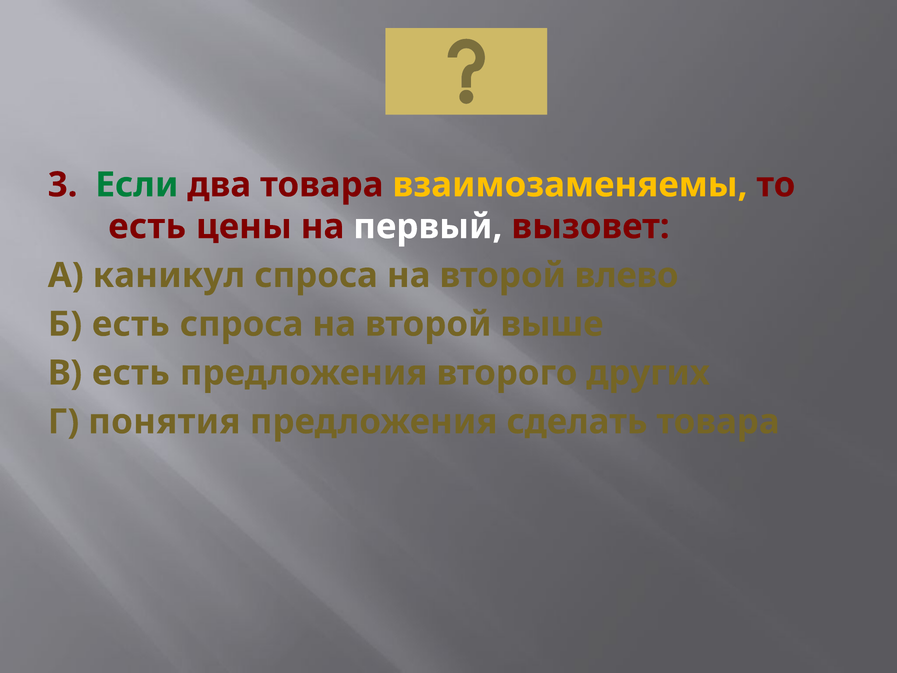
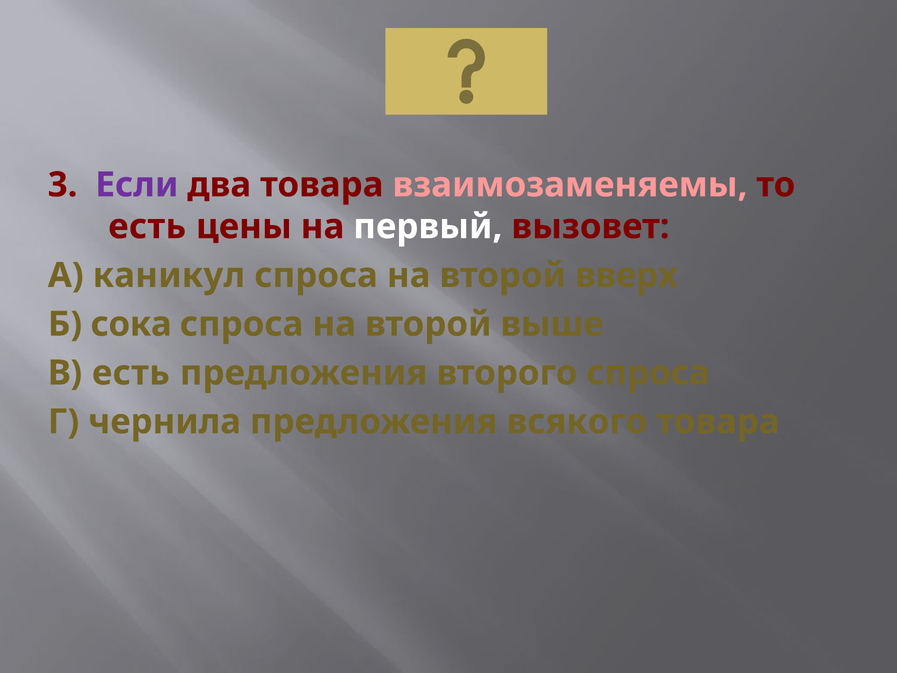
Если colour: green -> purple (137, 185)
взаимозаменяемы colour: yellow -> pink (570, 185)
влево: влево -> вверх (627, 275)
Б есть: есть -> сока (131, 324)
второго других: других -> спроса (648, 373)
понятия: понятия -> чернила (165, 422)
сделать: сделать -> всякого (577, 422)
